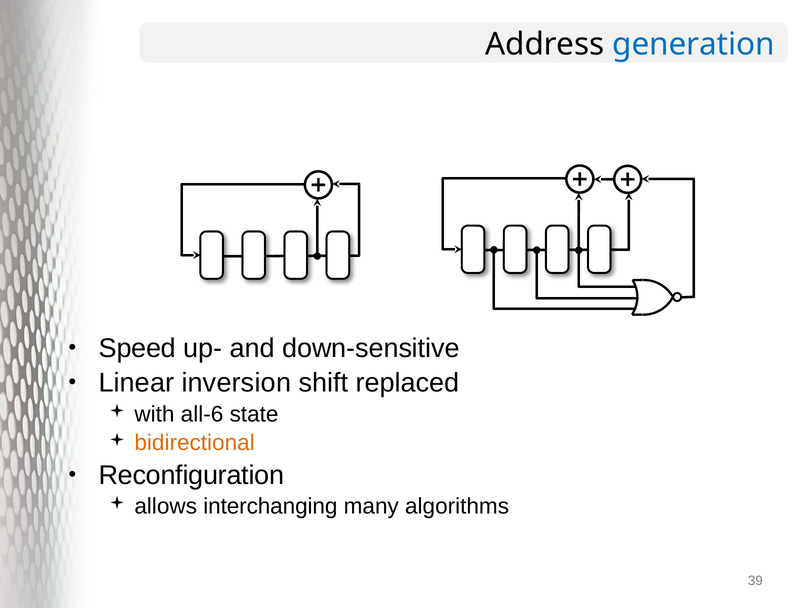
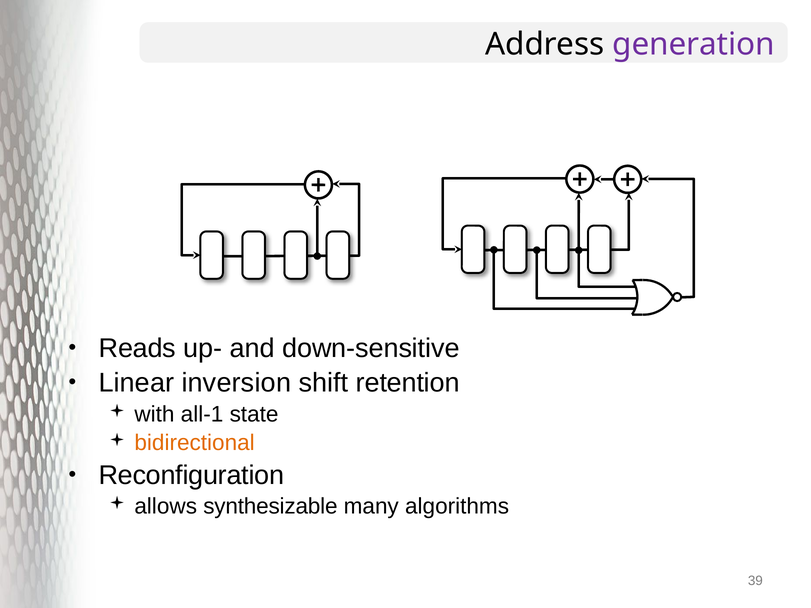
generation colour: blue -> purple (694, 45)
Speed: Speed -> Reads (137, 349)
replaced: replaced -> retention (408, 383)
all-6: all-6 -> all-1 (202, 414)
interchanging: interchanging -> synthesizable (270, 507)
